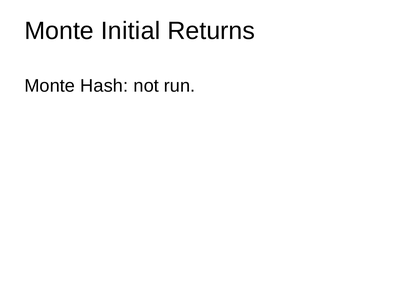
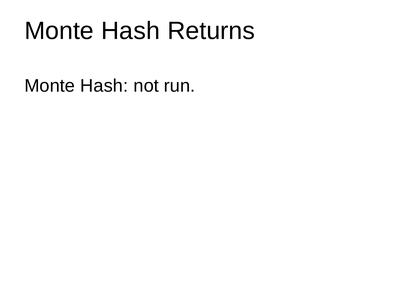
Initial: Initial -> Hash (131, 31)
